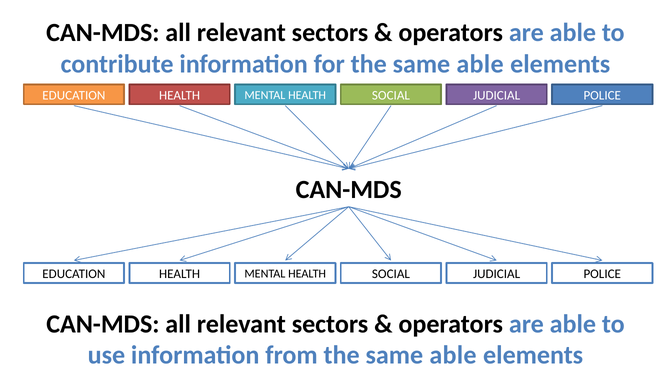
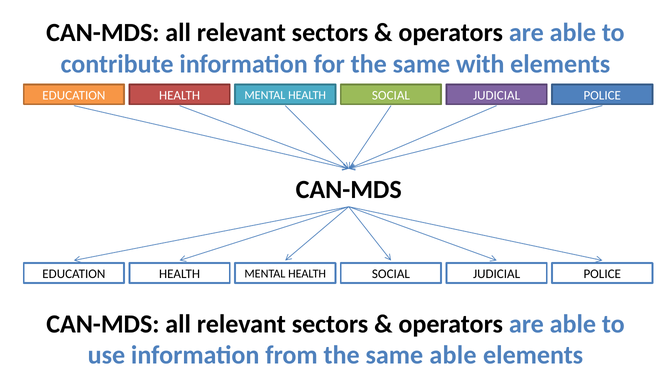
for the same able: able -> with (480, 64)
